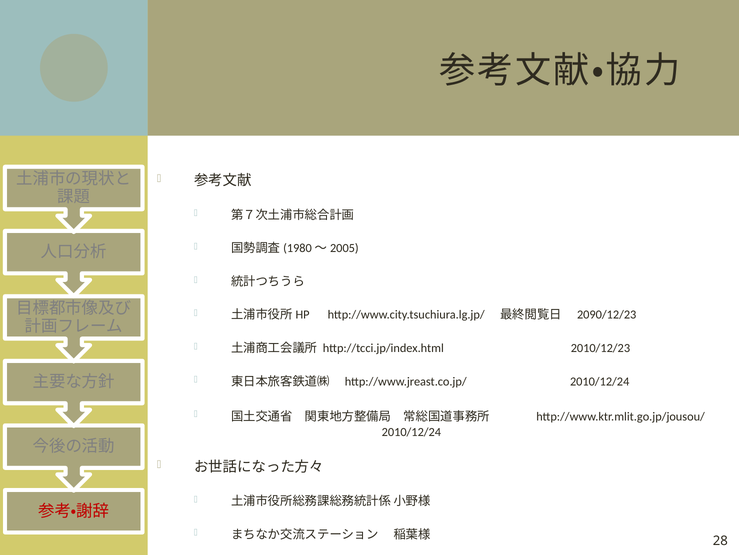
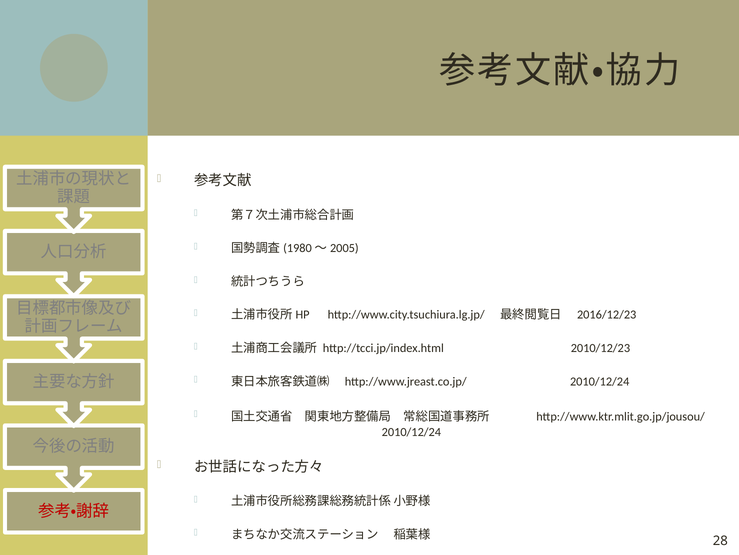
2090/12/23: 2090/12/23 -> 2016/12/23 (607, 314)
